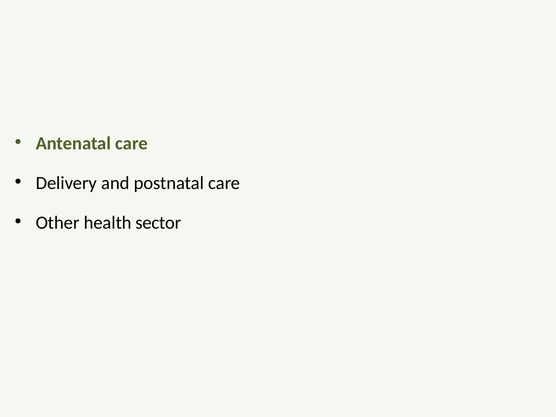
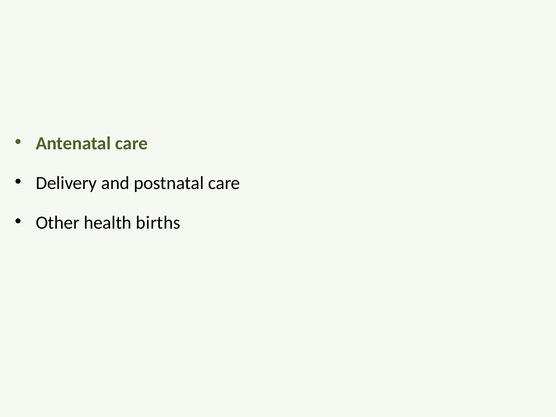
sector: sector -> births (158, 223)
